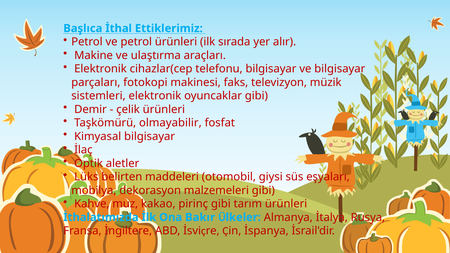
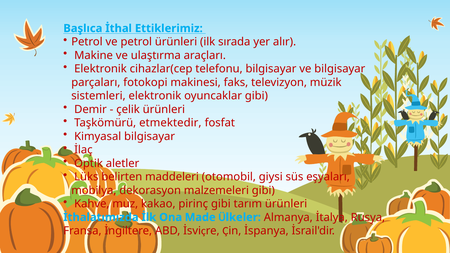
olmayabilir: olmayabilir -> etmektedir (170, 123)
Bakır: Bakır -> Made (200, 217)
